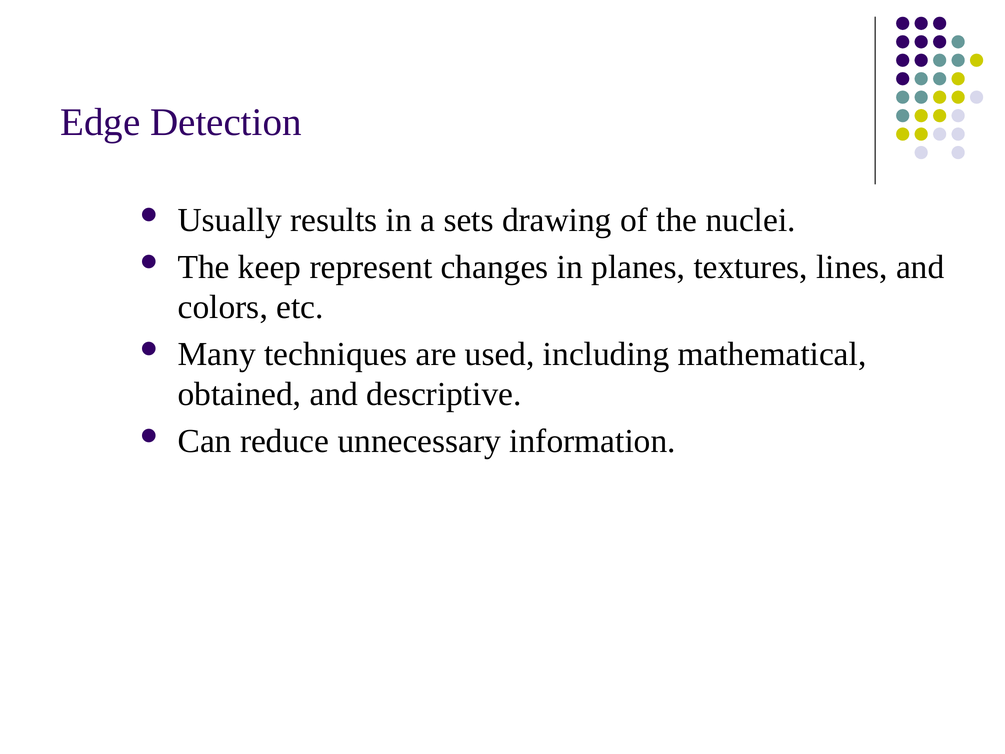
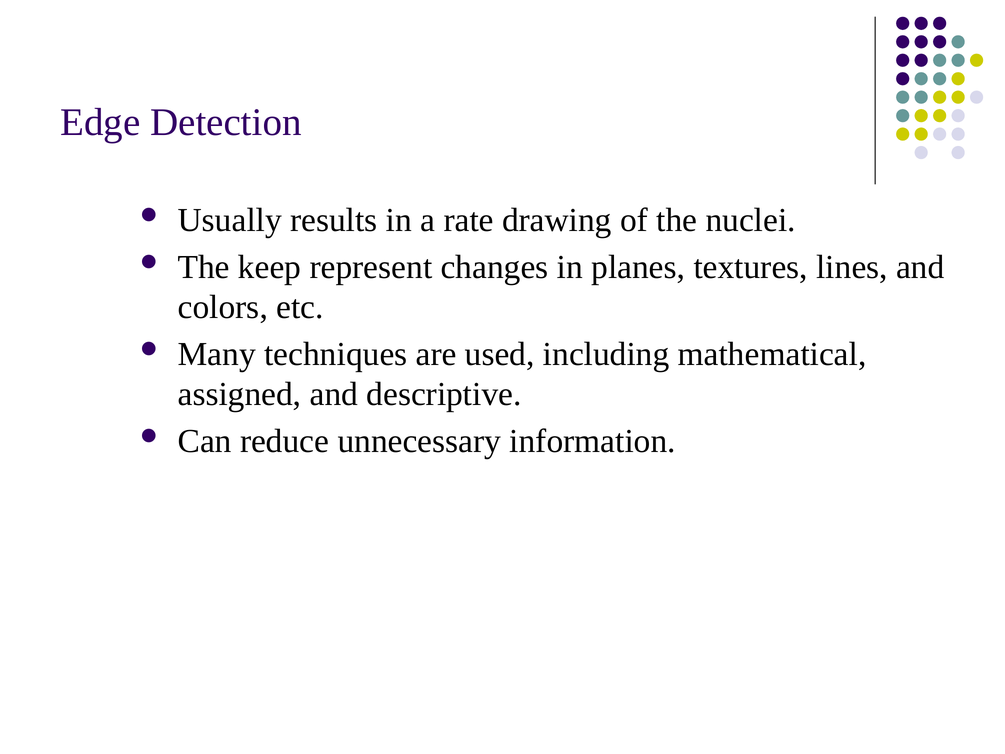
sets: sets -> rate (469, 220)
obtained: obtained -> assigned (240, 394)
